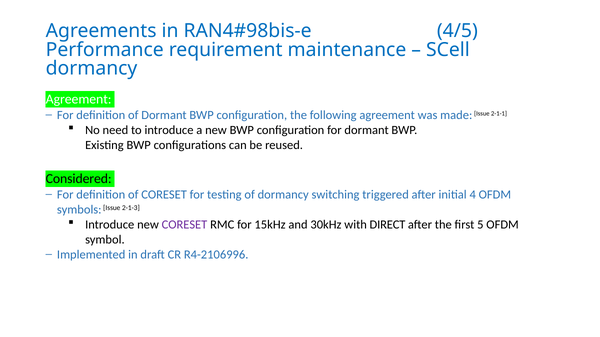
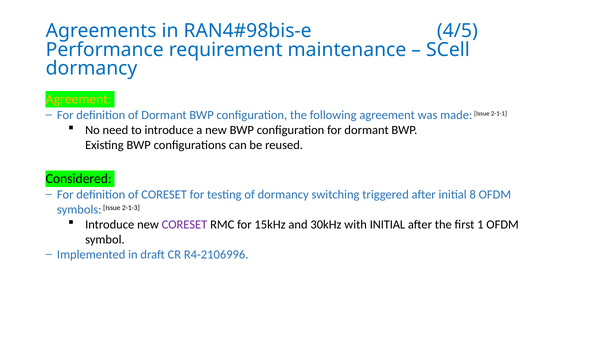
Agreement colour: white -> yellow (79, 99)
4: 4 -> 8 (473, 195)
with DIRECT: DIRECT -> INITIAL (387, 225)
5: 5 -> 1 (480, 225)
